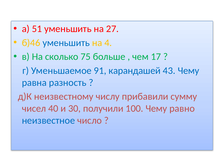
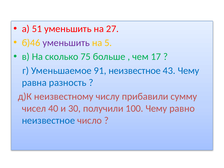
уменьшить colour: blue -> purple (66, 43)
4: 4 -> 5 (108, 43)
91 карандашей: карандашей -> неизвестное (135, 71)
